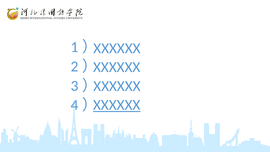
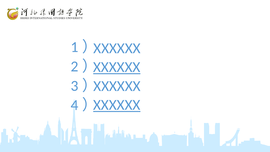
XXXXXX underline: none -> present (117, 67)
